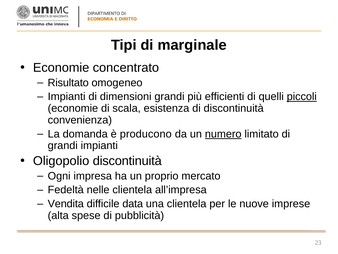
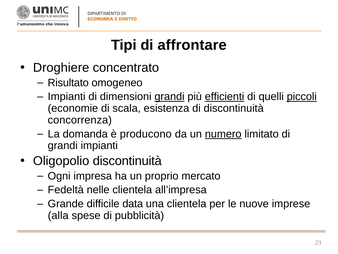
marginale: marginale -> affrontare (192, 45)
Economie: Economie -> Droghiere (61, 68)
grandi underline: none -> present (169, 96)
efficienti underline: none -> present (225, 96)
convenienza: convenienza -> concorrenza (80, 120)
Vendita: Vendita -> Grande (66, 203)
alta: alta -> alla (58, 215)
